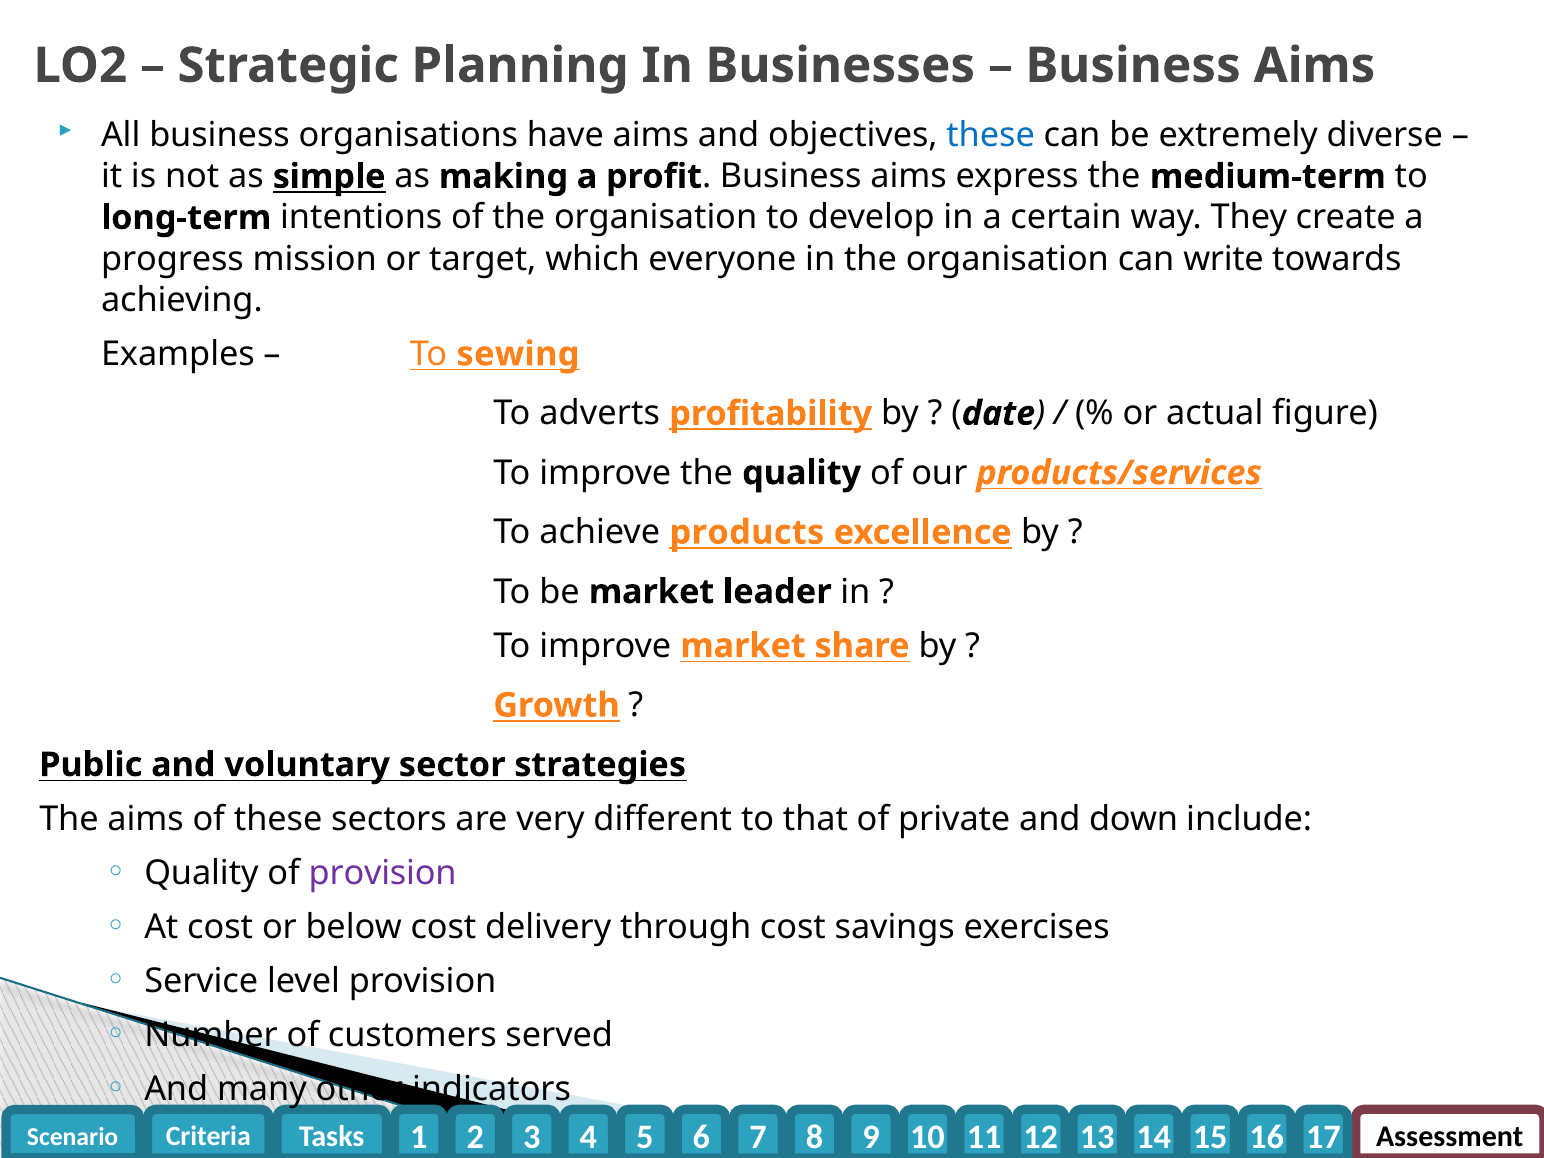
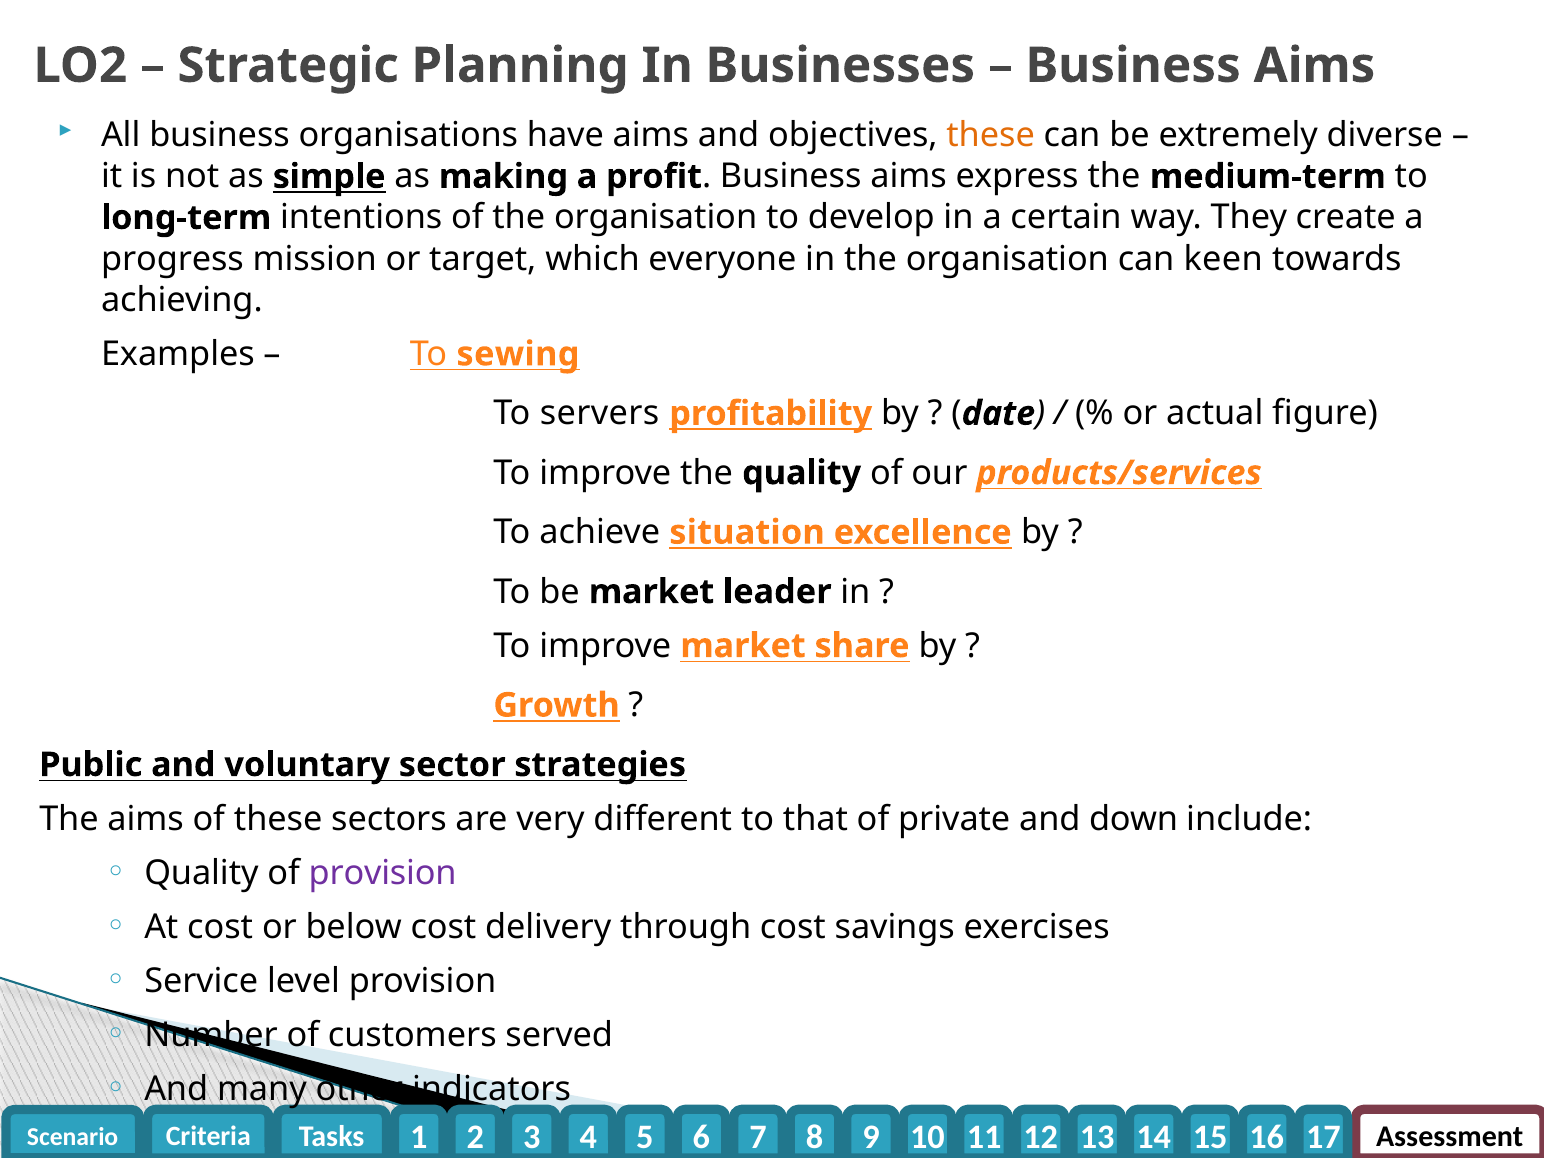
these colour: blue -> orange (991, 135)
write: write -> keen (1223, 259)
adverts: adverts -> servers (600, 413)
products: products -> situation (747, 532)
